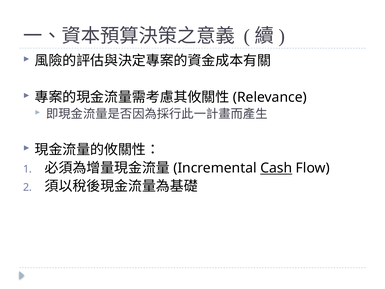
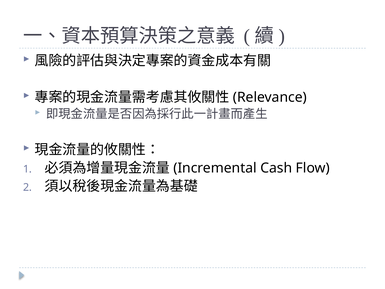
Cash underline: present -> none (276, 168)
